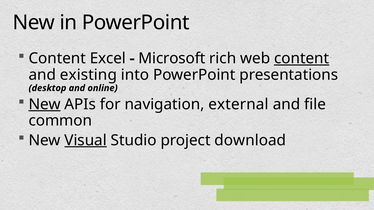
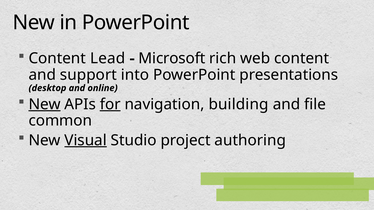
Excel: Excel -> Lead (108, 58)
content underline: present -> none (302, 58)
existing: existing -> support (88, 75)
for underline: none -> present (110, 104)
external: external -> building (239, 104)
download: download -> authoring (250, 140)
